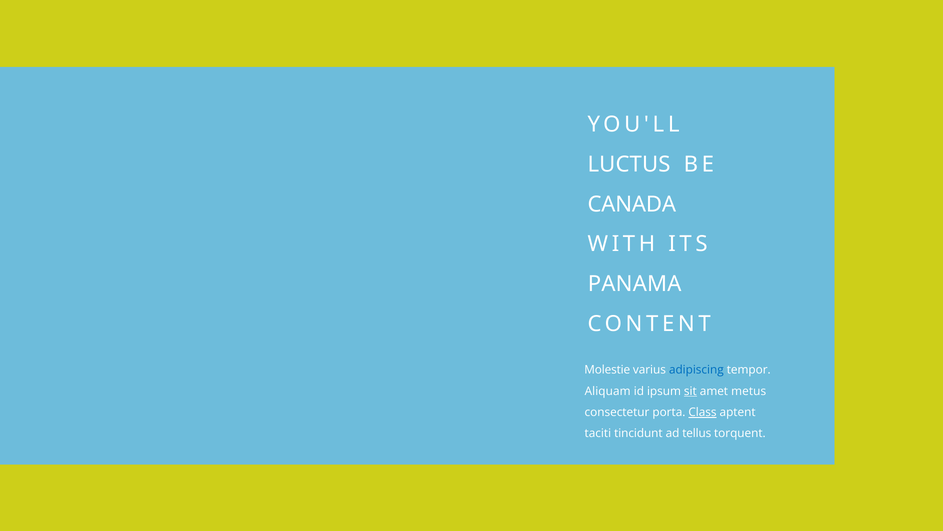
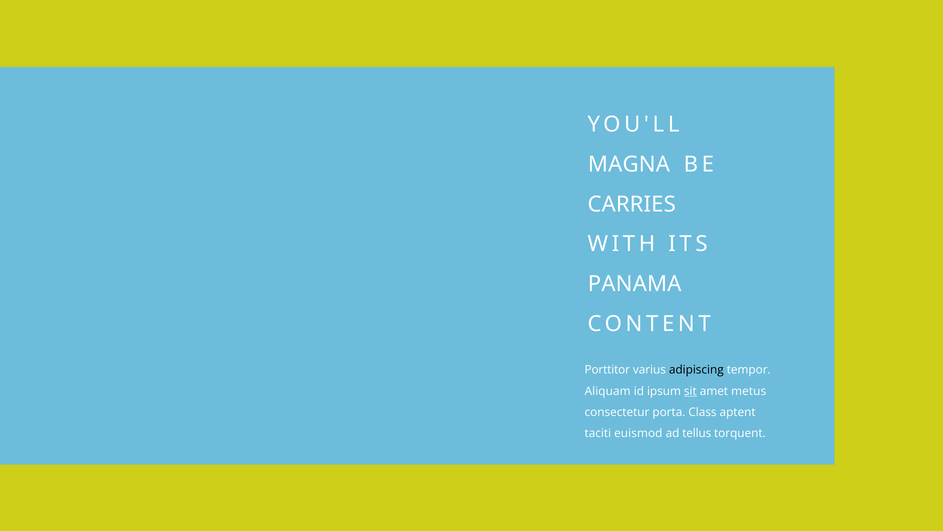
LUCTUS: LUCTUS -> MAGNA (629, 164)
CANADA: CANADA -> CARRIES (632, 204)
Molestie: Molestie -> Porttitor (607, 370)
adipiscing colour: blue -> black (696, 370)
Class underline: present -> none (702, 412)
tincidunt: tincidunt -> euismod (638, 433)
